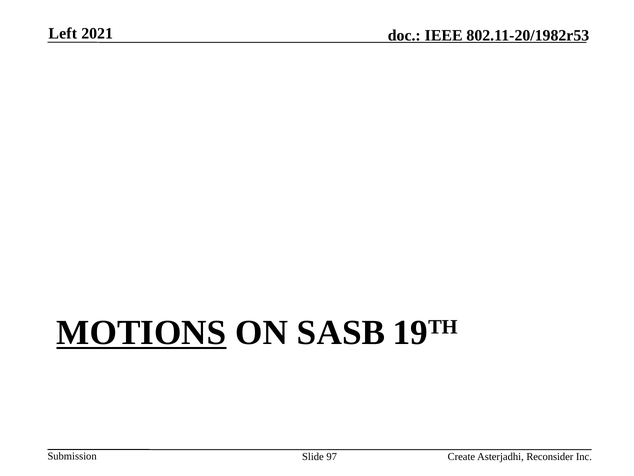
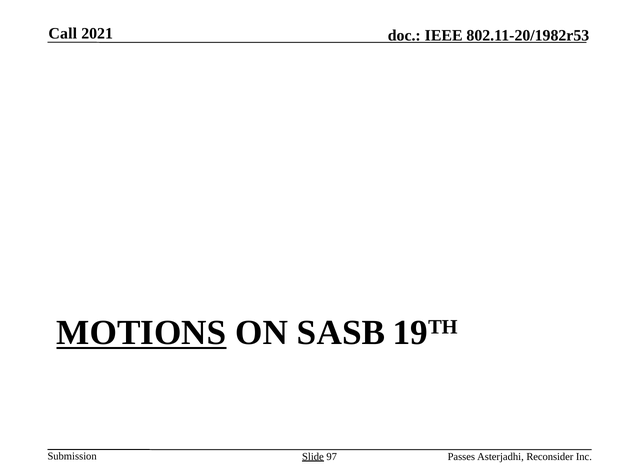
Left: Left -> Call (63, 34)
Slide underline: none -> present (313, 456)
Create: Create -> Passes (461, 456)
